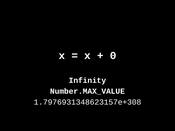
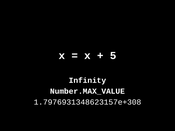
0: 0 -> 5 (113, 56)
